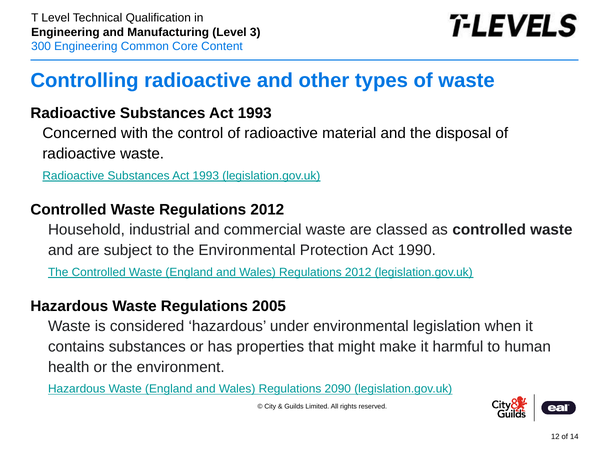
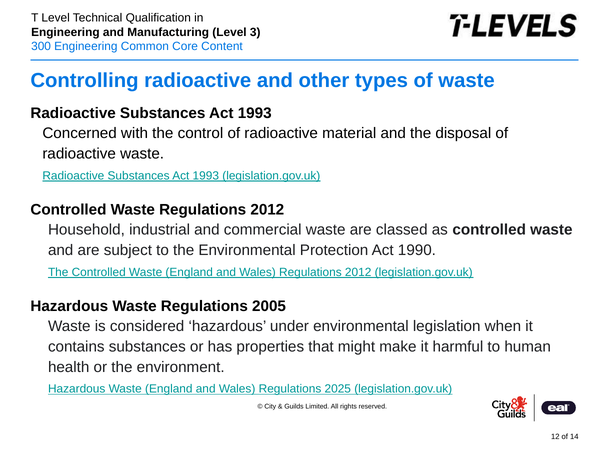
2090: 2090 -> 2025 (338, 389)
